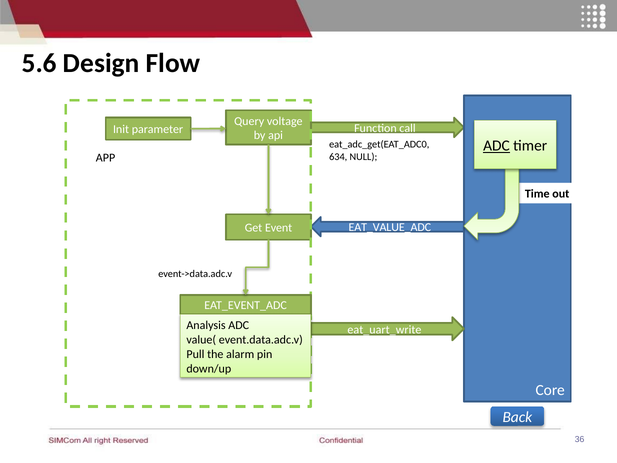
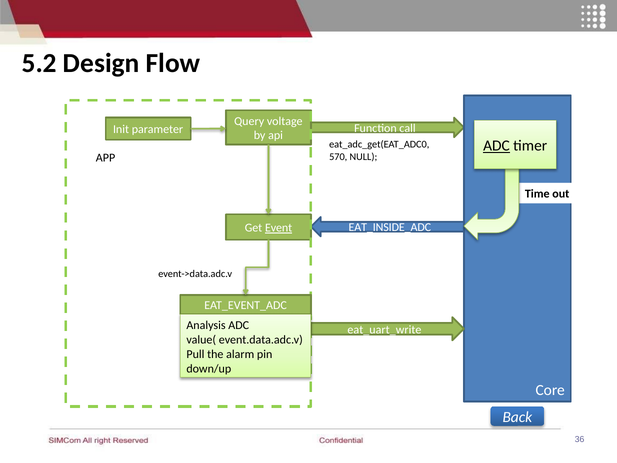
5.6: 5.6 -> 5.2 (39, 63)
634: 634 -> 570 (338, 157)
EAT_VALUE_ADC: EAT_VALUE_ADC -> EAT_INSIDE_ADC (390, 227)
Event underline: none -> present (279, 228)
